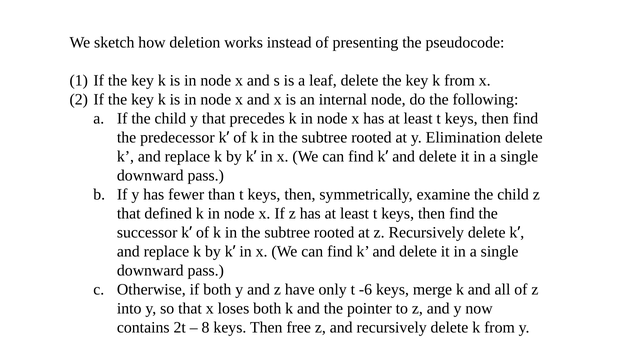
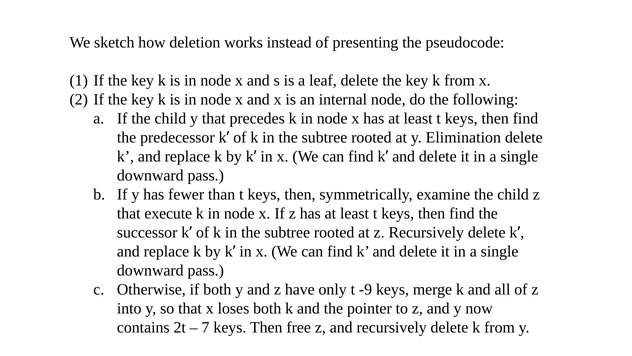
defined: defined -> execute (168, 213)
-6: -6 -> -9 (366, 289)
8: 8 -> 7 (206, 327)
